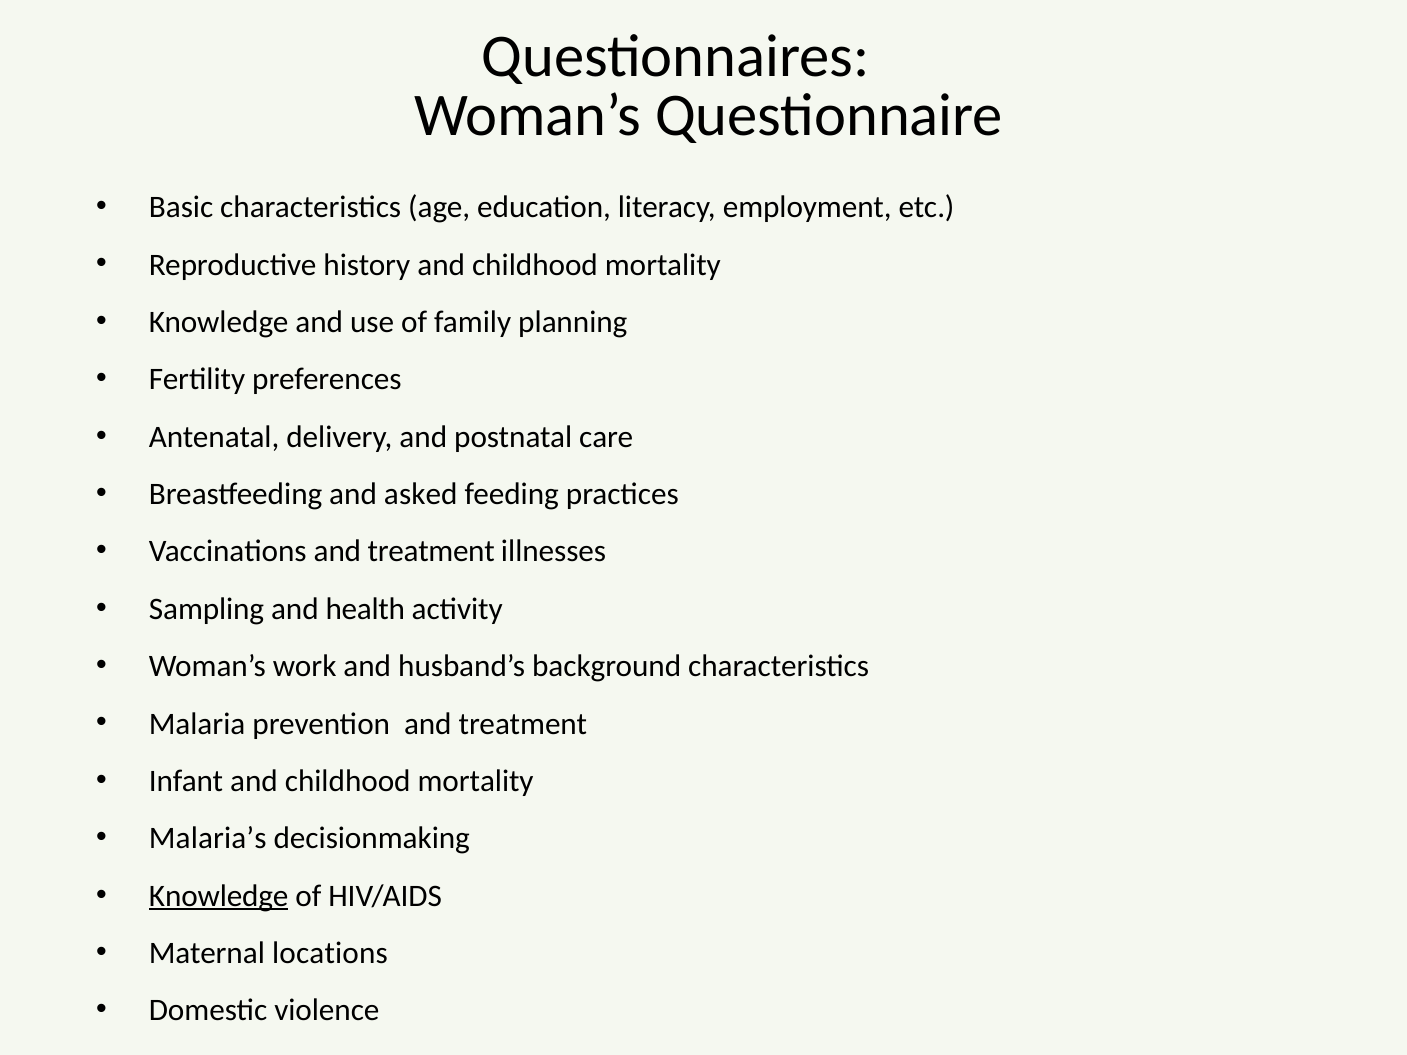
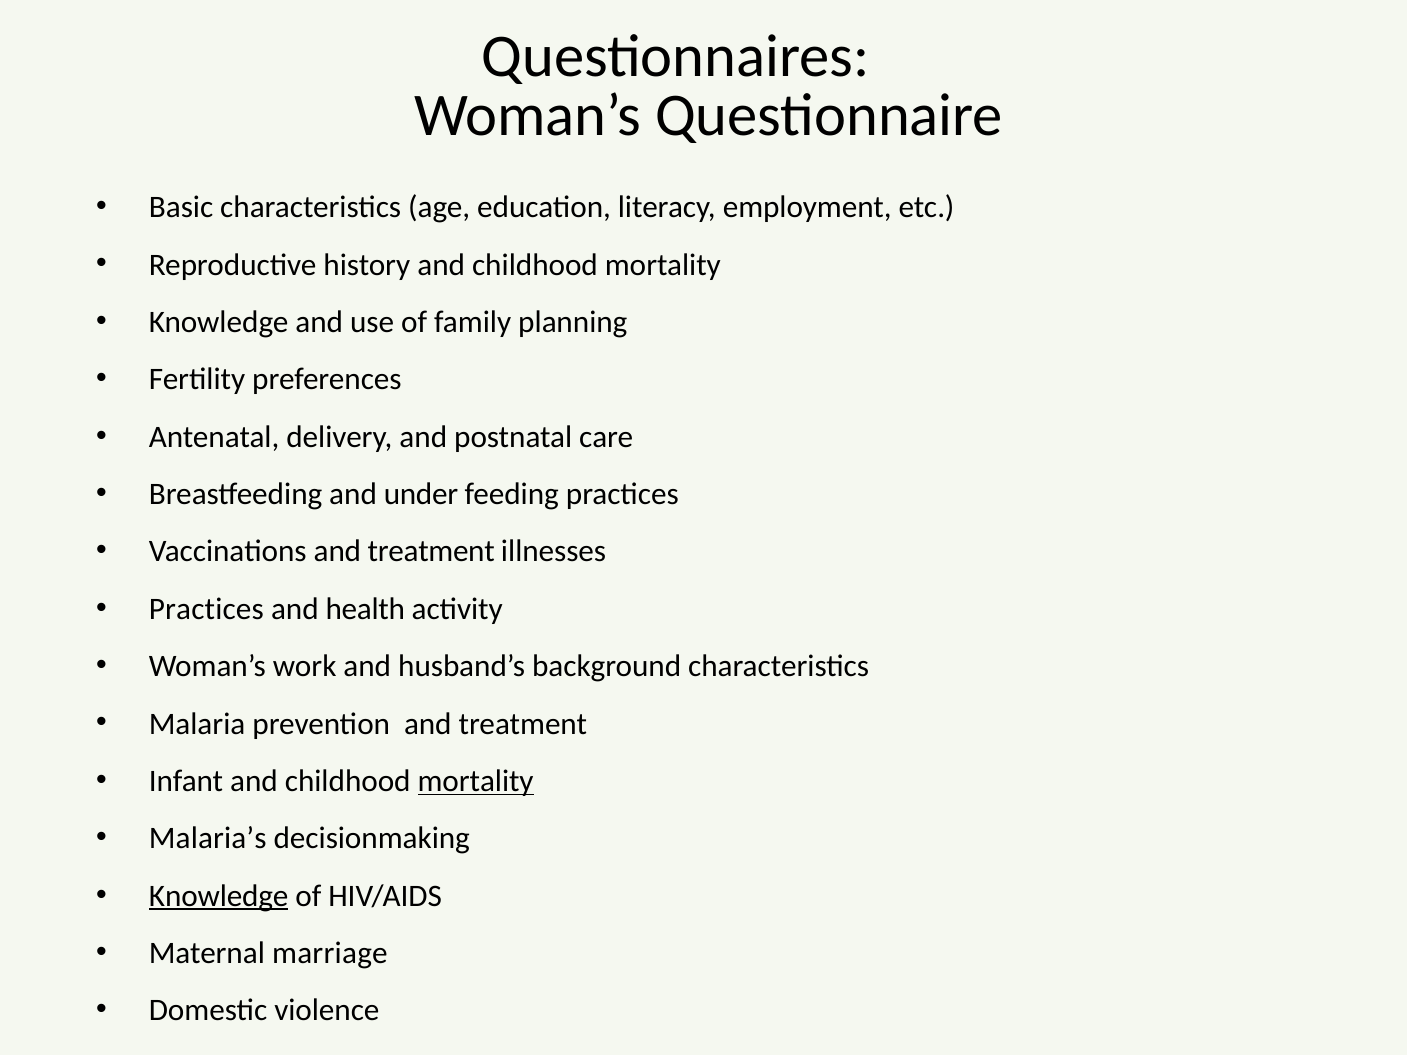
asked: asked -> under (421, 494)
Sampling: Sampling -> Practices (206, 609)
mortality underline: none -> present (476, 781)
locations: locations -> marriage (330, 953)
